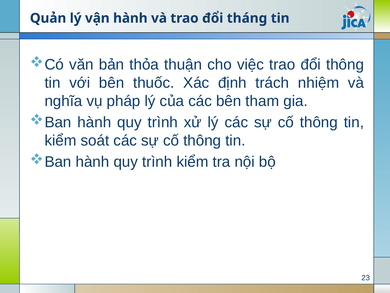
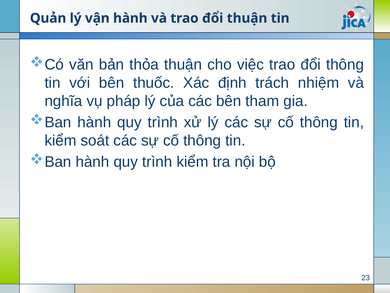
đổi tháng: tháng -> thuận (247, 18)
